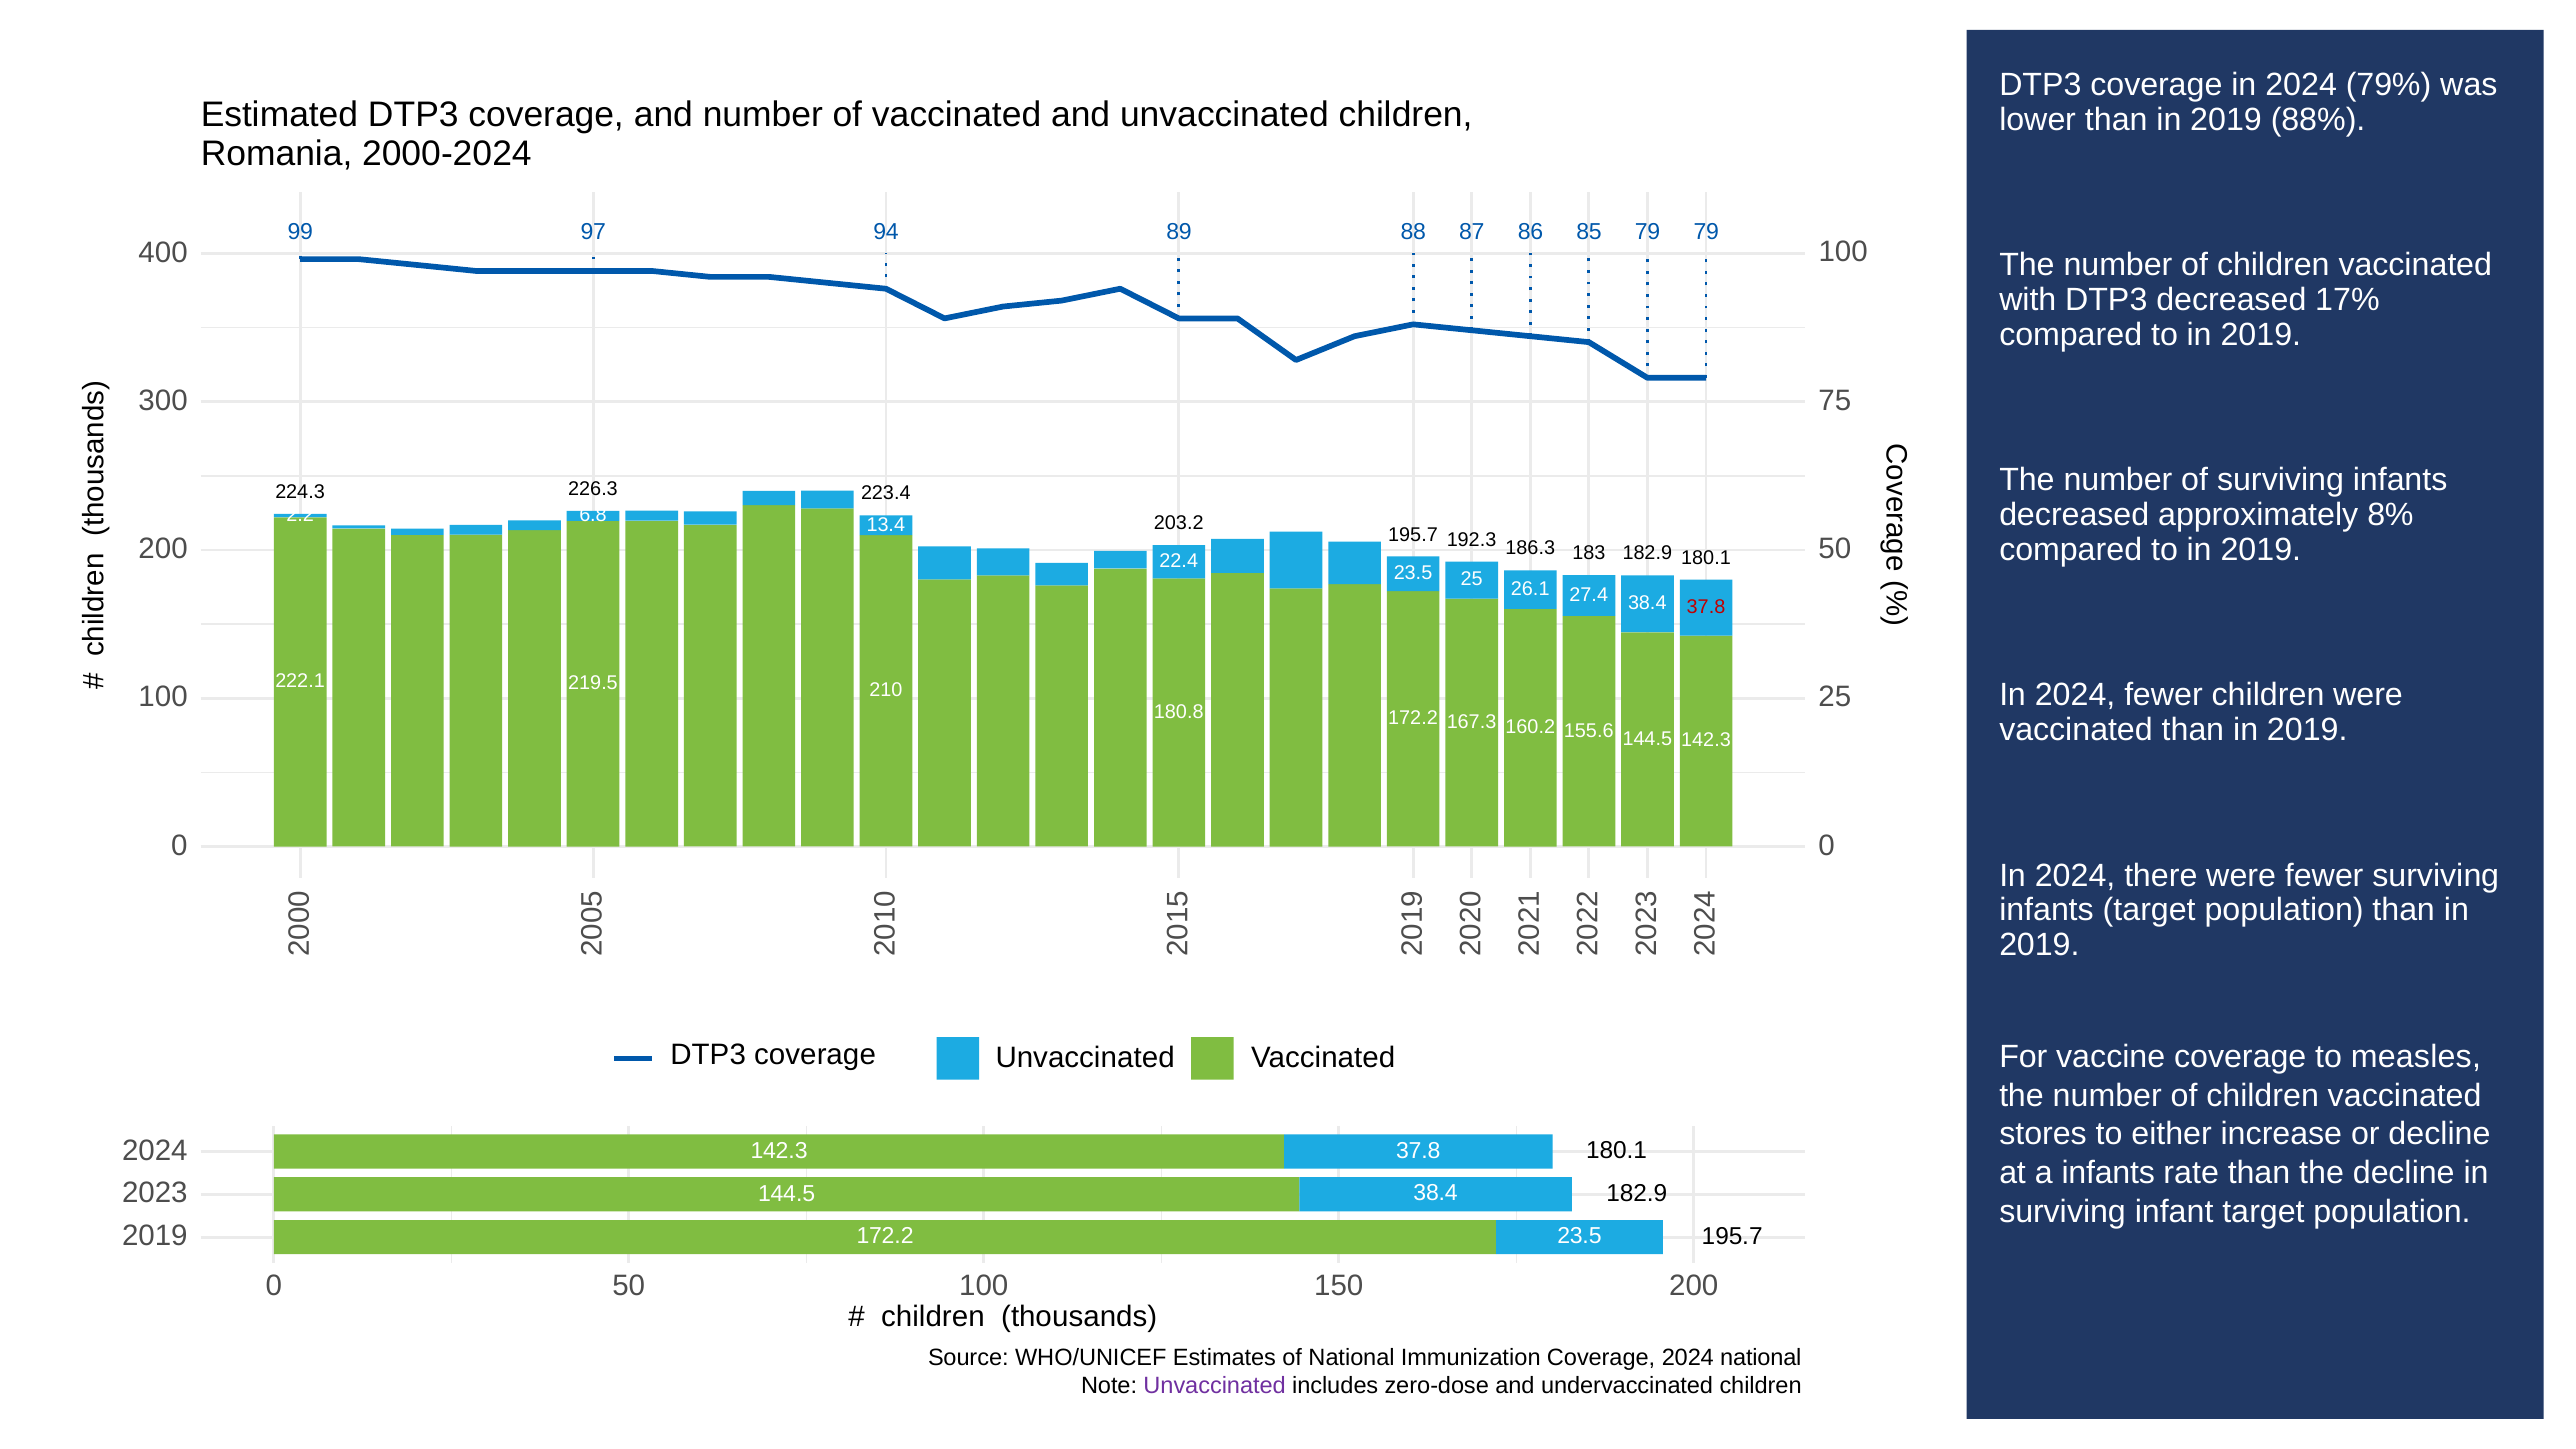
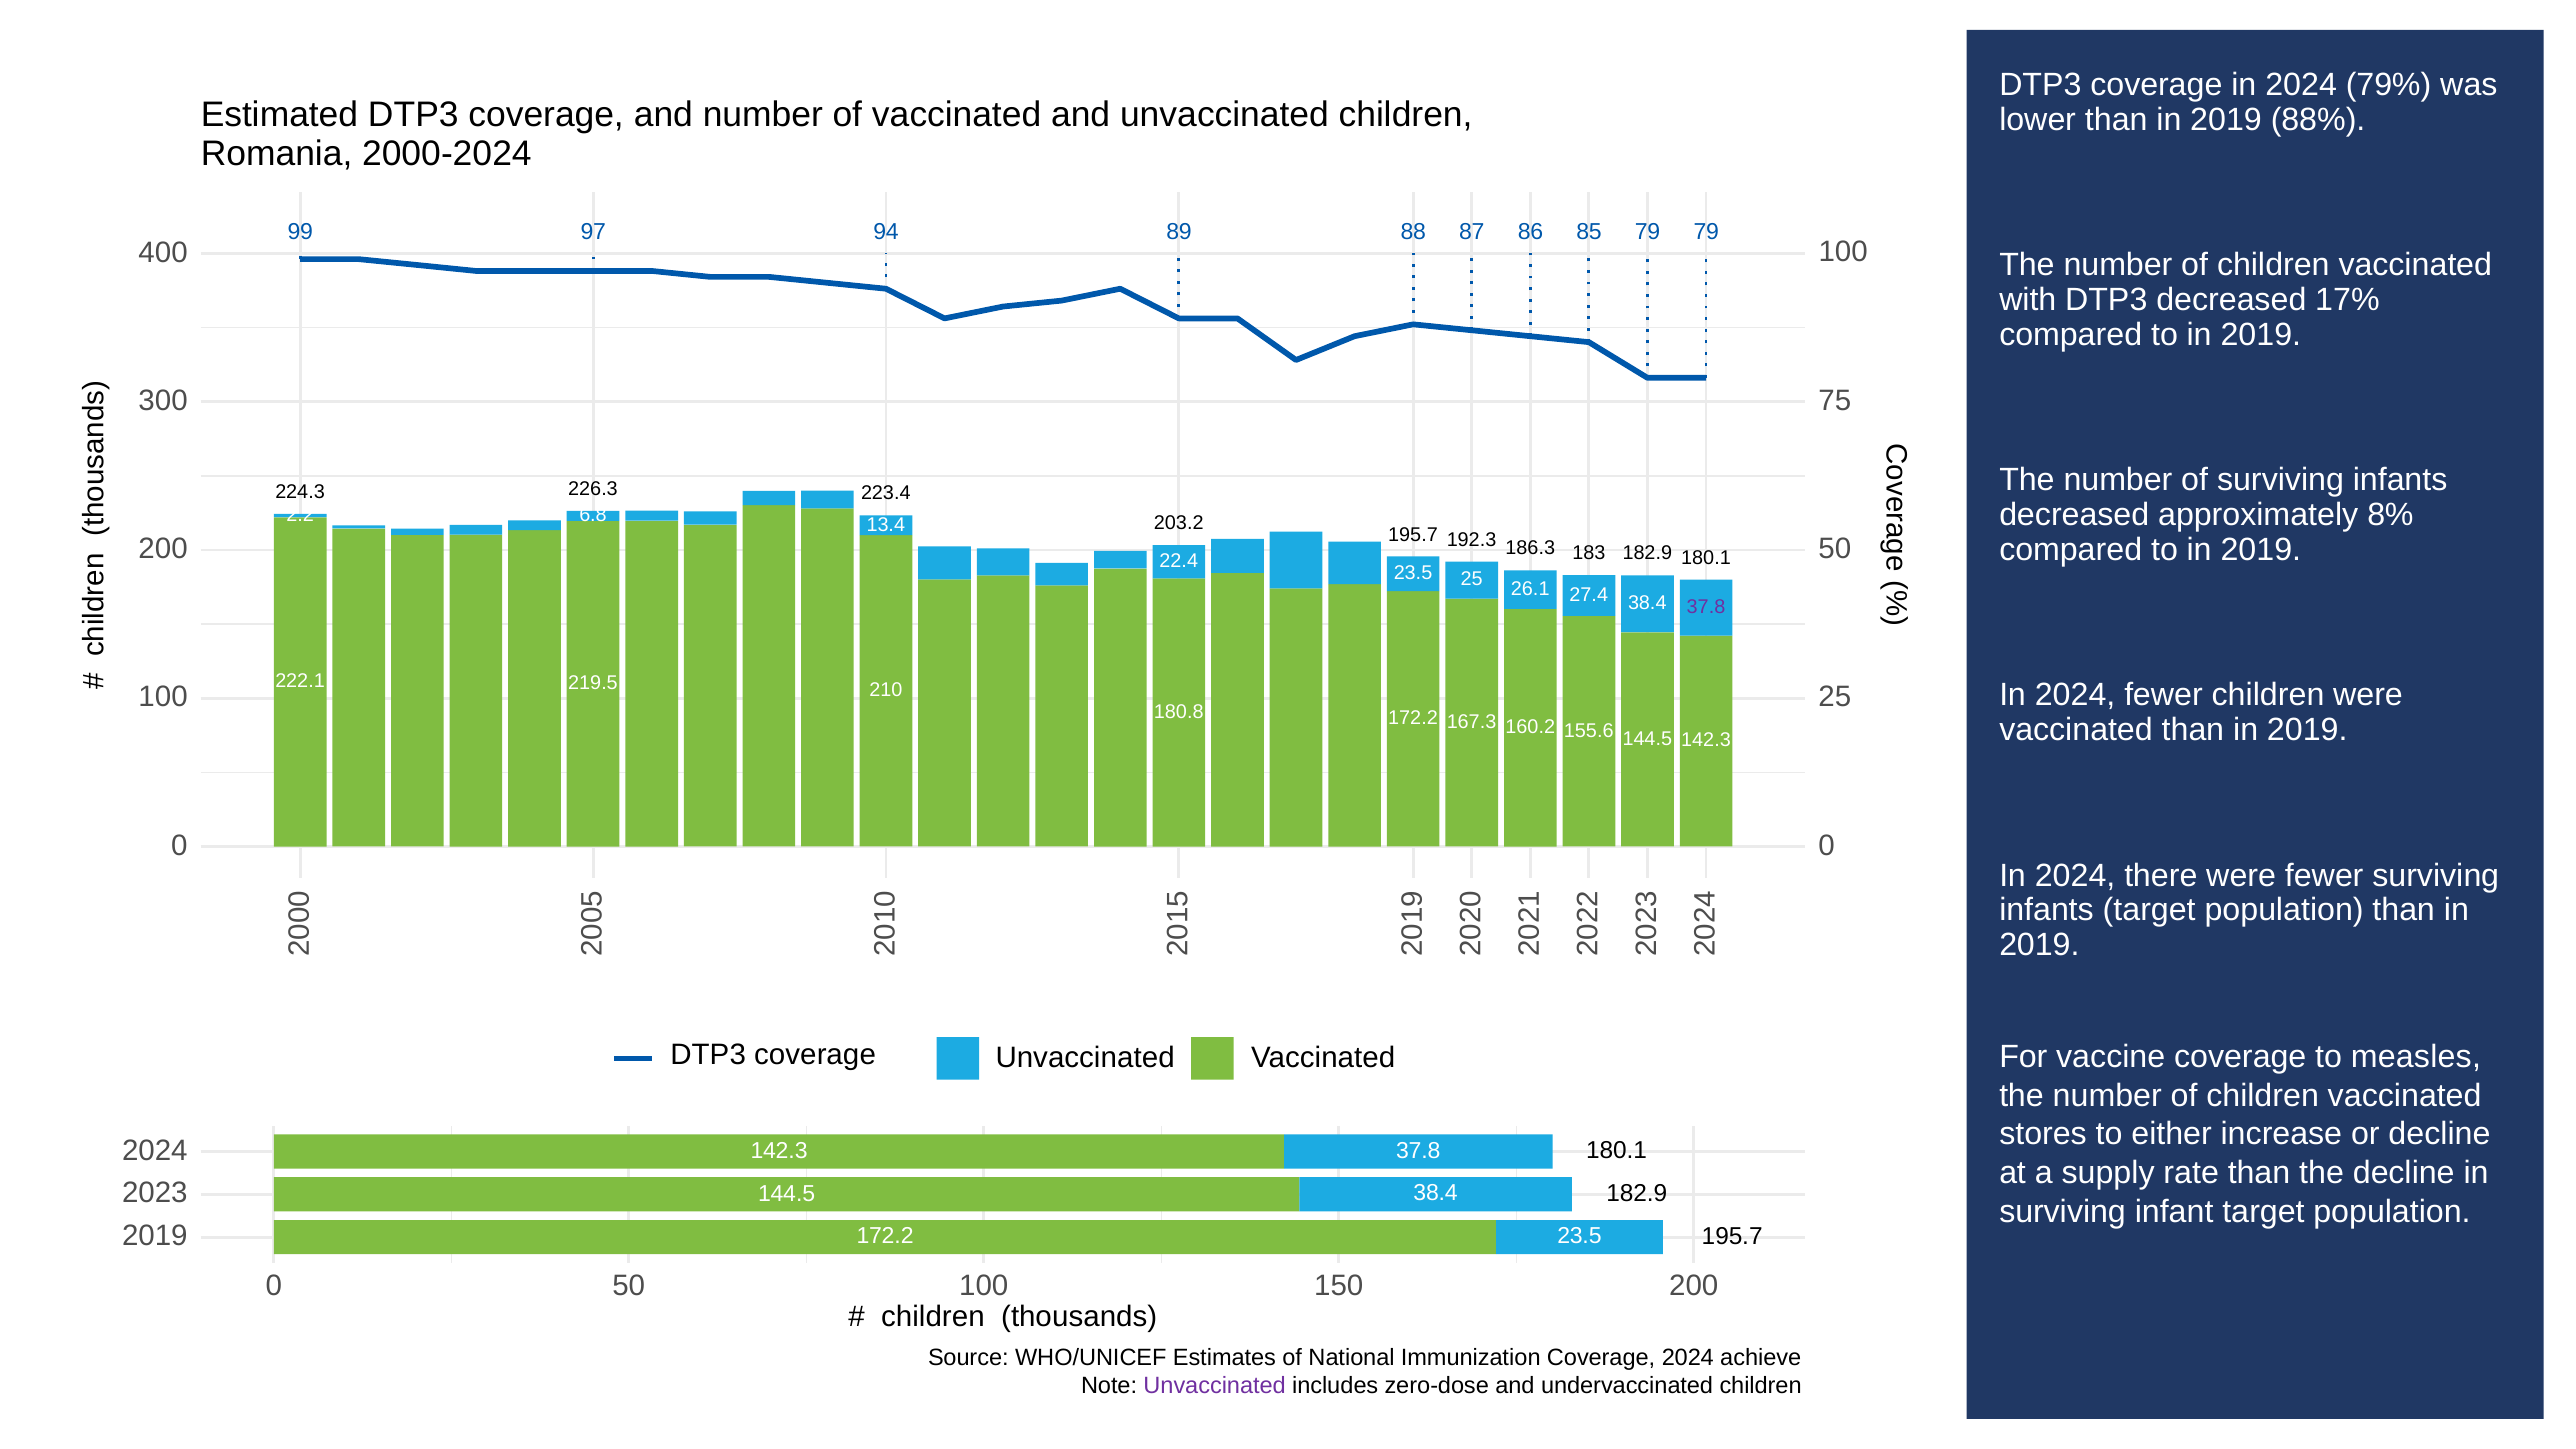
37.8 colour: red -> purple (1706, 607)
a infants: infants -> supply (2108, 1173)
2024 national: national -> achieve (1761, 1358)
